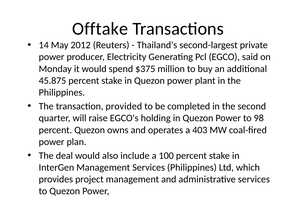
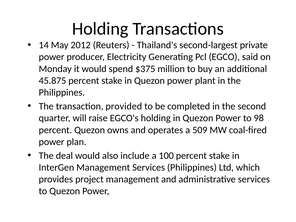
Offtake: Offtake -> Holding (100, 29)
403: 403 -> 509 (200, 130)
